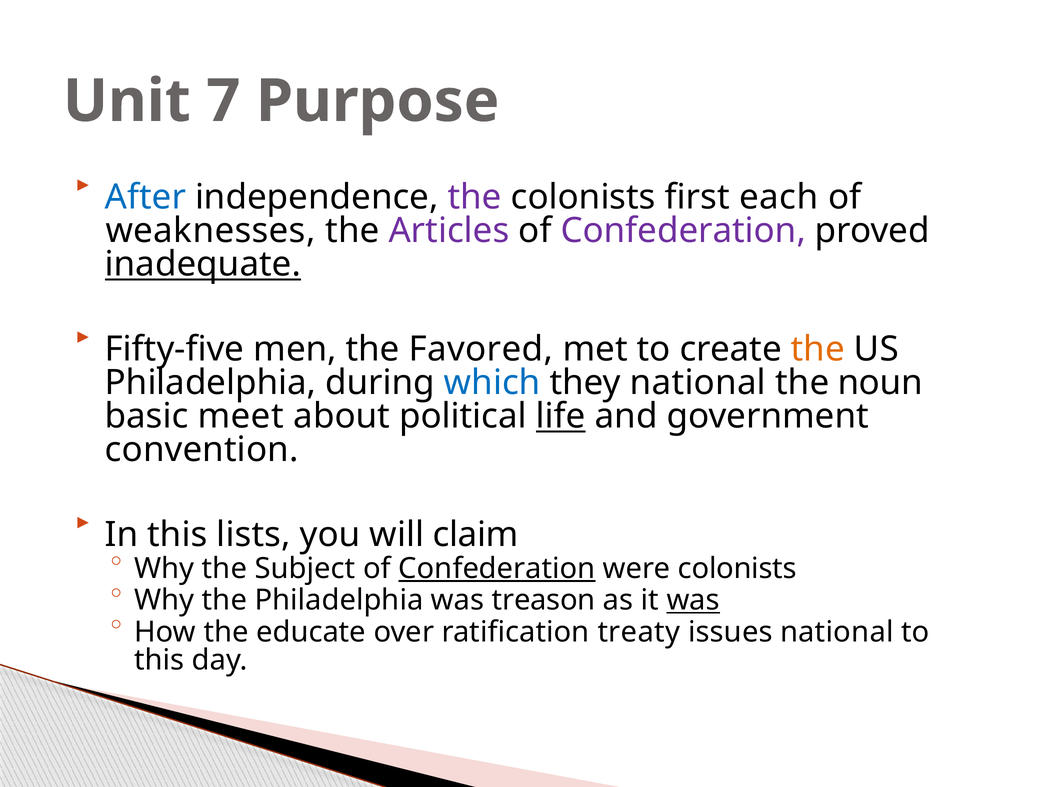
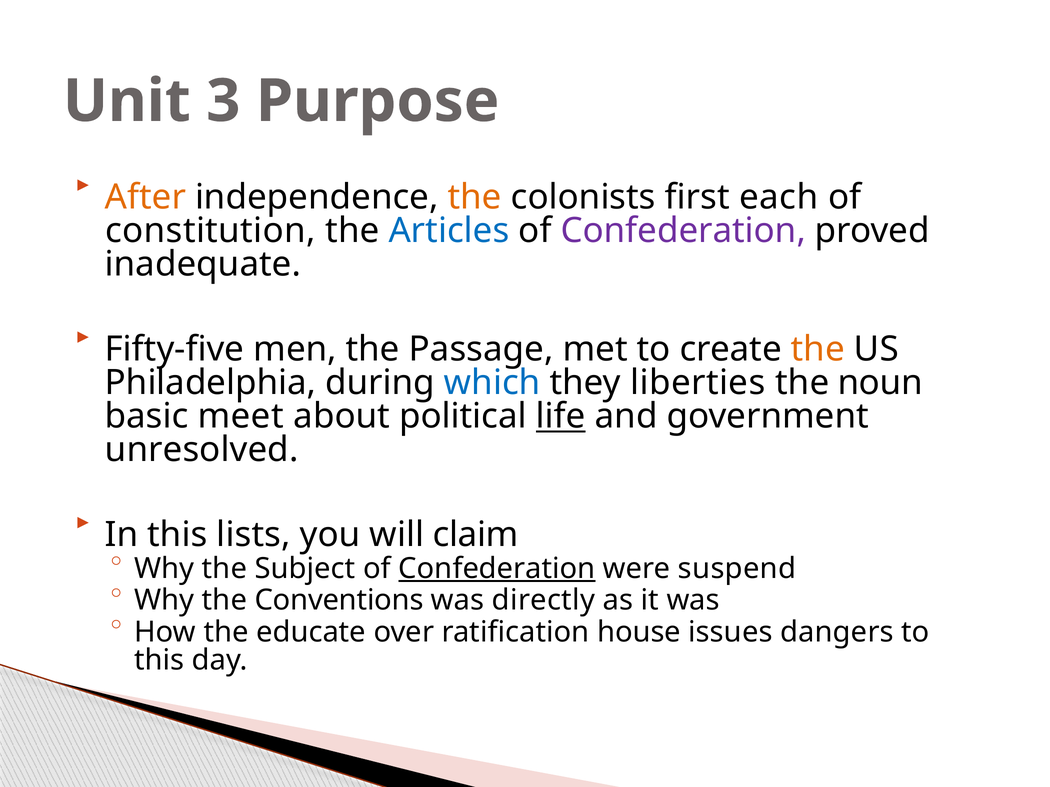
7: 7 -> 3 (223, 101)
After colour: blue -> orange (145, 197)
the colour: purple -> orange (475, 197)
weaknesses: weaknesses -> constitution (210, 231)
Articles colour: purple -> blue (449, 231)
inadequate underline: present -> none (203, 265)
Favored: Favored -> Passage (481, 349)
they national: national -> liberties (698, 383)
convention: convention -> unresolved (202, 450)
were colonists: colonists -> suspend (737, 569)
the Philadelphia: Philadelphia -> Conventions (339, 601)
treason: treason -> directly (543, 601)
was underline: present -> none (693, 601)
treaty: treaty -> house (639, 632)
issues national: national -> dangers (837, 632)
